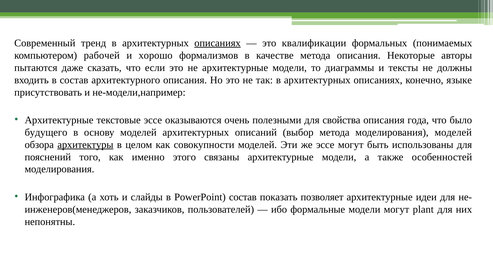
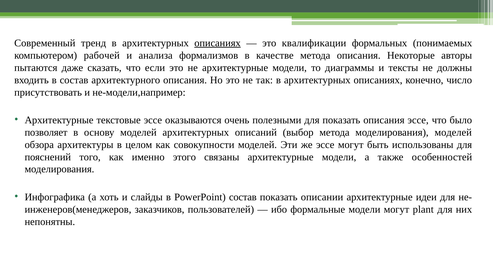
хорошо: хорошо -> анализа (156, 55)
языке: языке -> число (459, 80)
для свойства: свойства -> показать (341, 120)
описания года: года -> эссе (418, 120)
будущего: будущего -> позволяет (46, 132)
архитектуры underline: present -> none (85, 145)
позволяет: позволяет -> описании (322, 197)
